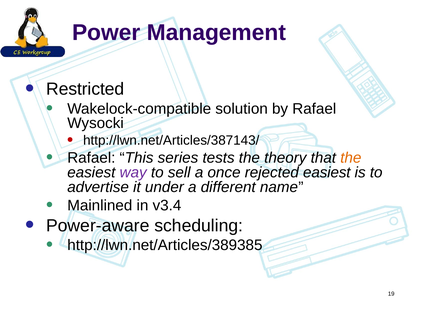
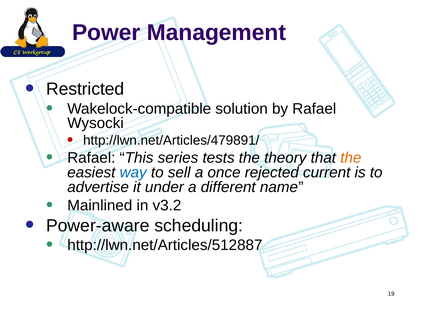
http://lwn.net/Articles/387143/: http://lwn.net/Articles/387143/ -> http://lwn.net/Articles/479891/ (171, 140)
way colour: purple -> blue (133, 172)
rejected easiest: easiest -> current (327, 172)
v3.4: v3.4 -> v3.2 (167, 205)
http://lwn.net/Articles/389385: http://lwn.net/Articles/389385 -> http://lwn.net/Articles/512887 (165, 245)
